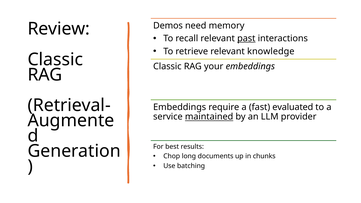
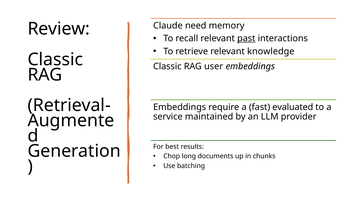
Demos: Demos -> Claude (168, 26)
your: your -> user (214, 66)
maintained underline: present -> none (209, 117)
